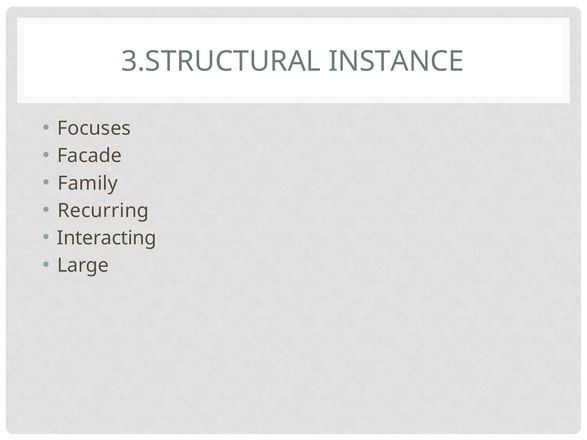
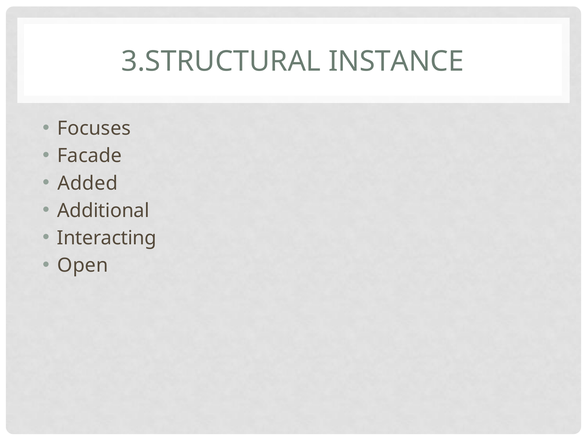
Family: Family -> Added (88, 183)
Recurring: Recurring -> Additional (103, 211)
Large: Large -> Open (83, 265)
